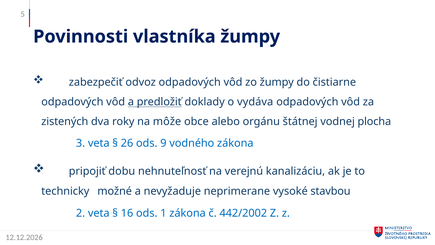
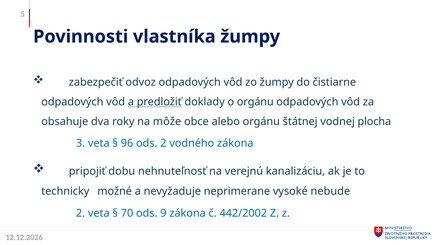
o vydáva: vydáva -> orgánu (255, 102)
zistených: zistených -> obsahuje (65, 121)
26: 26 -> 96 (127, 143)
ods 9: 9 -> 2 (163, 143)
stavbou: stavbou -> nebude (330, 191)
16: 16 -> 70 (127, 213)
1: 1 -> 9 (163, 213)
